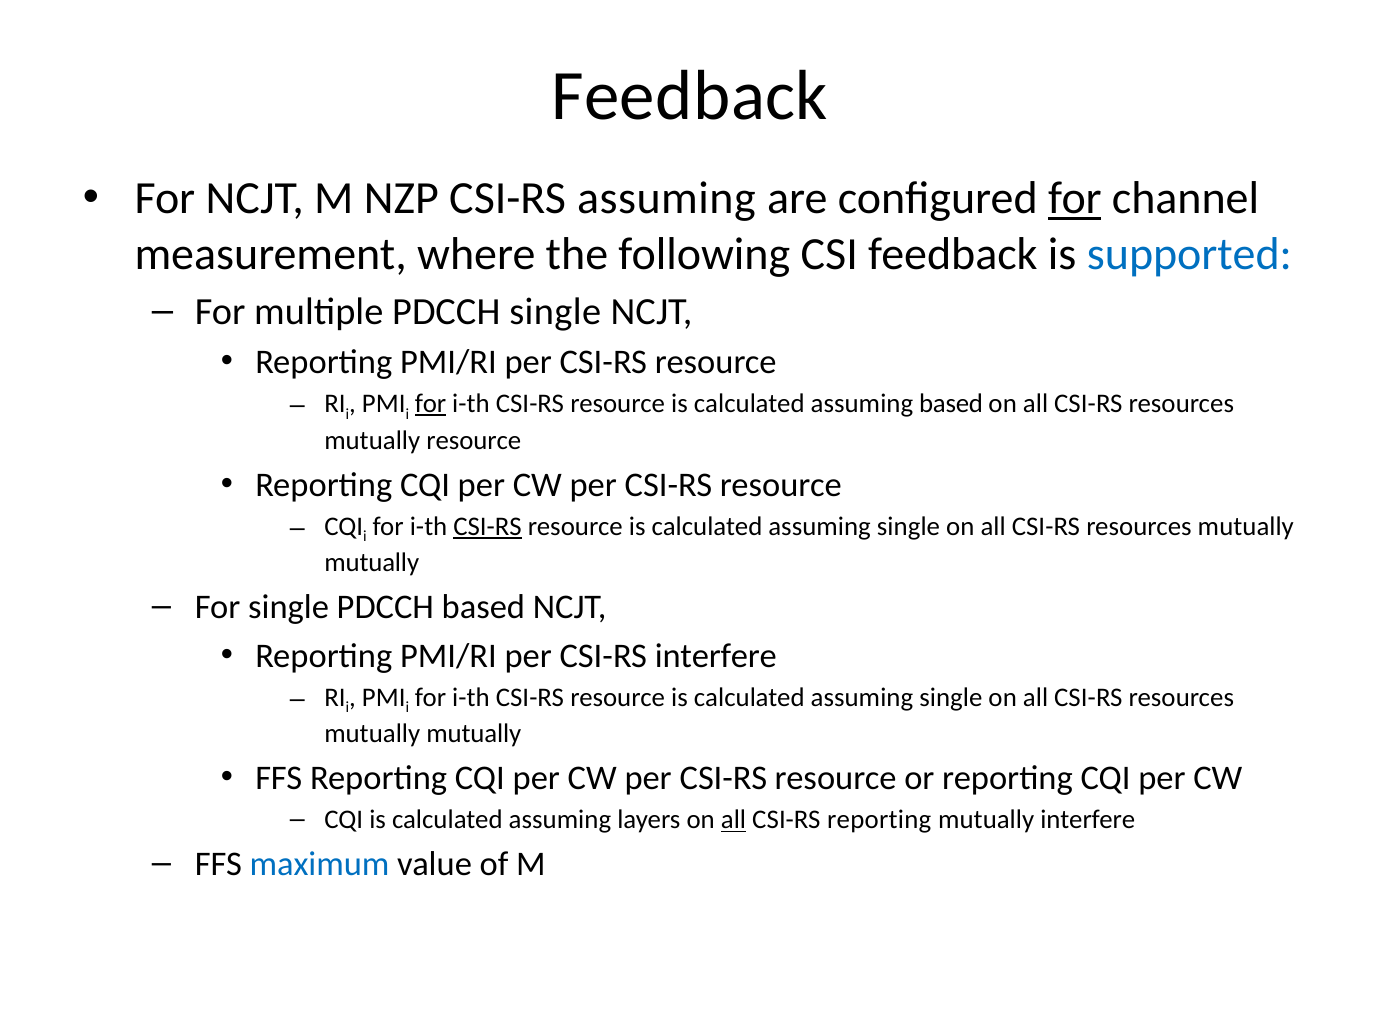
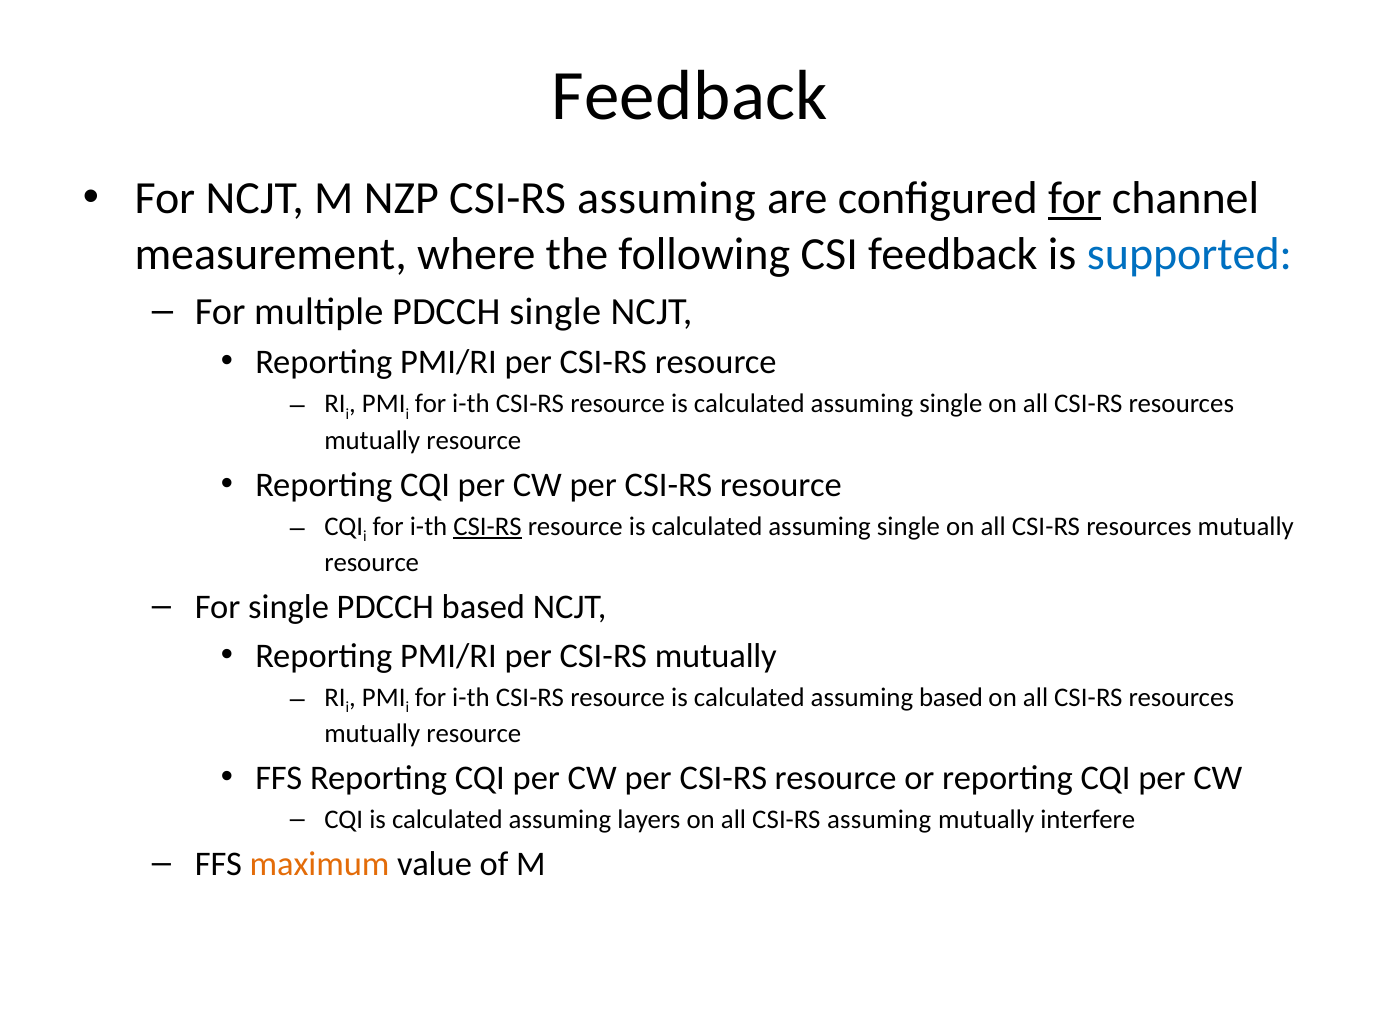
for underline: present -> none (431, 404)
based: based -> single (951, 404)
mutually: mutually -> resource (372, 563)
CSI-RS interfere: interfere -> mutually (716, 656)
single: single -> based (951, 697)
mutually: mutually -> resource (474, 734)
all underline: present -> none (733, 820)
reporting: reporting -> assuming (879, 820)
maximum colour: blue -> orange (319, 864)
